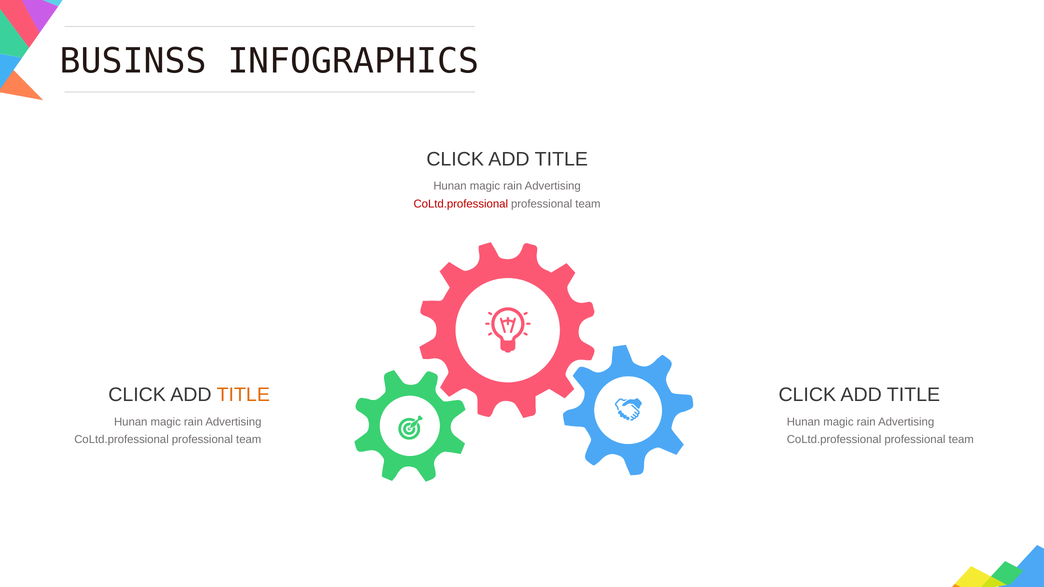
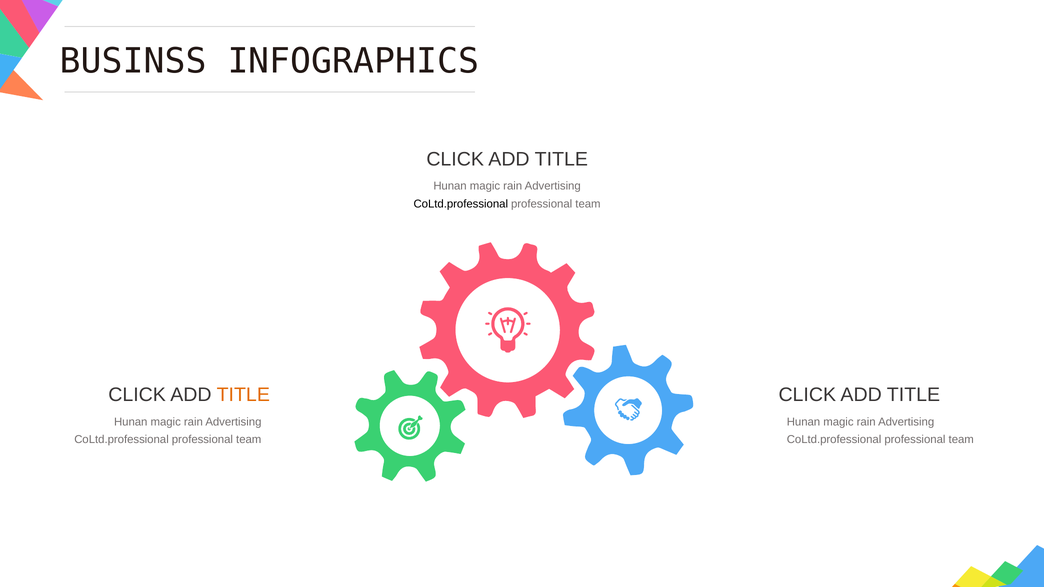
CoLtd.professional colour: red -> black (461, 204)
